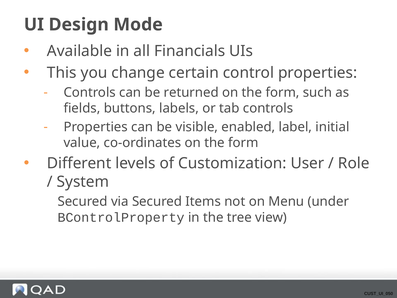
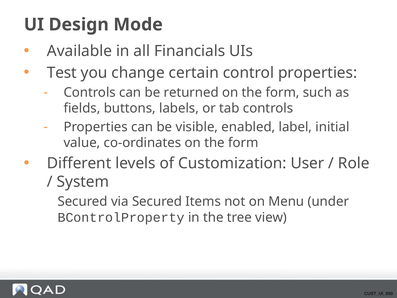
This: This -> Test (62, 73)
